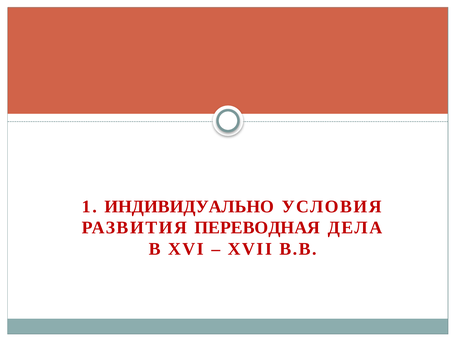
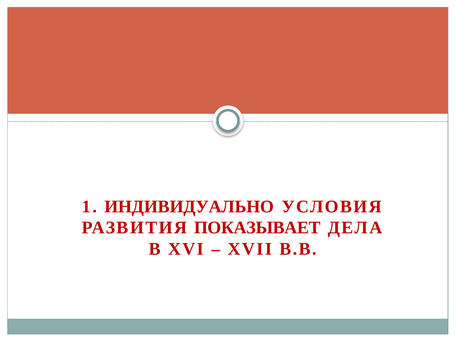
ПЕРЕВОДНАЯ: ПЕРЕВОДНАЯ -> ПОКАЗЫВАЕТ (257, 228)
